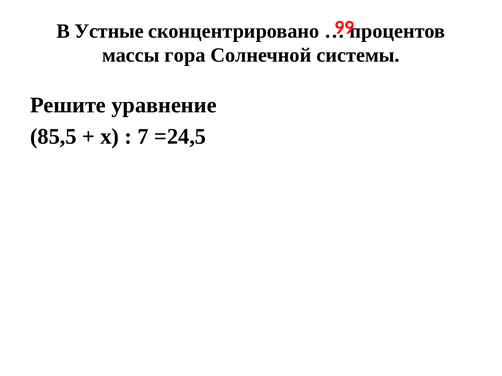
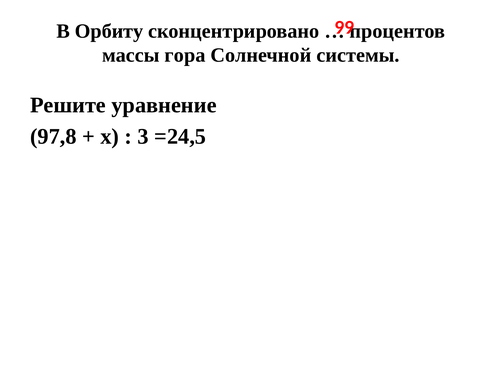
Устные: Устные -> Орбиту (109, 31)
85,5: 85,5 -> 97,8 (53, 137)
7: 7 -> 3 (143, 137)
